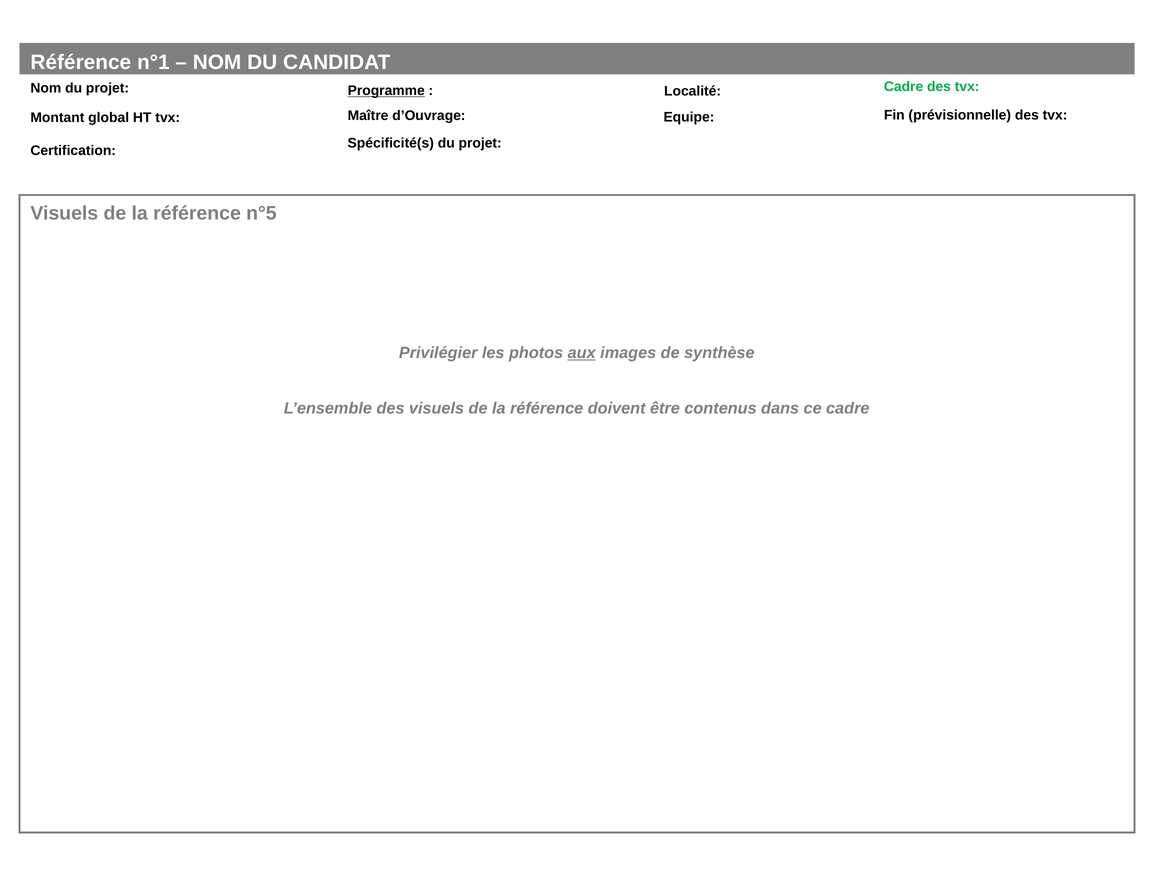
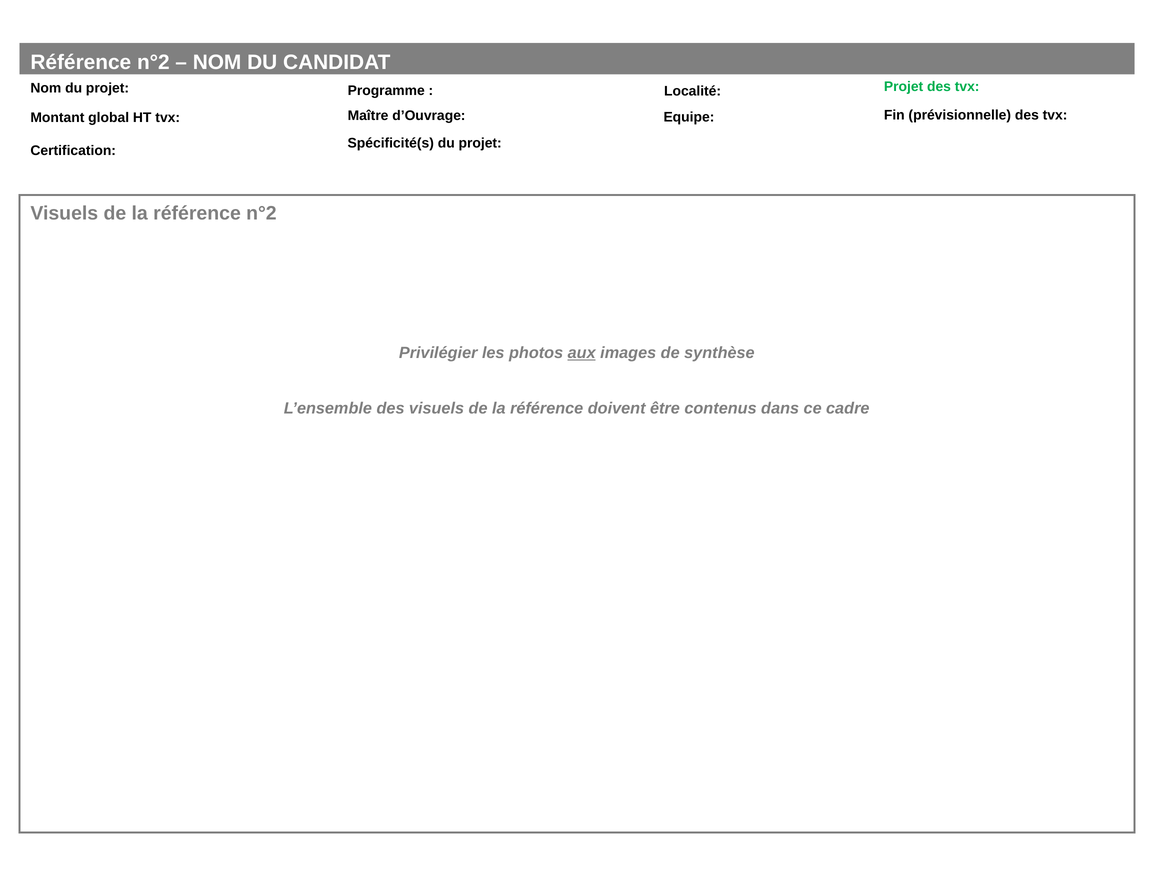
n°1: n°1 -> n°2 (153, 62)
projet Cadre: Cadre -> Projet (904, 87)
Programme underline: present -> none (386, 91)
la référence n°5: n°5 -> n°2 (261, 213)
